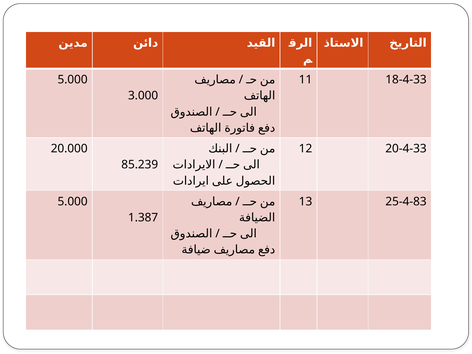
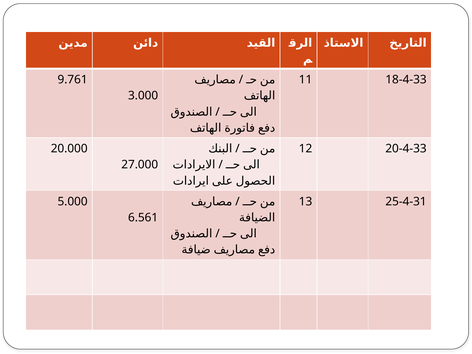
5.000: 5.000 -> 9.761 (73, 80)
85.239: 85.239 -> 27.000 (140, 165)
25-4-83: 25-4-83 -> 25-4-31 (406, 202)
1.387: 1.387 -> 6.561 (143, 218)
